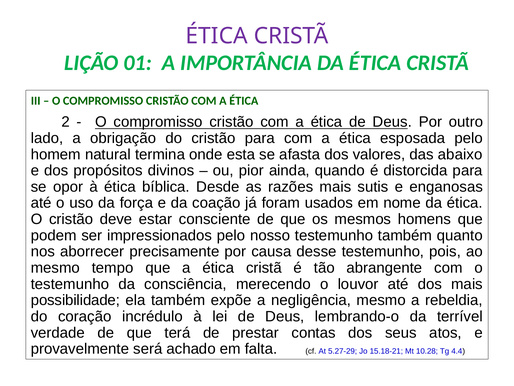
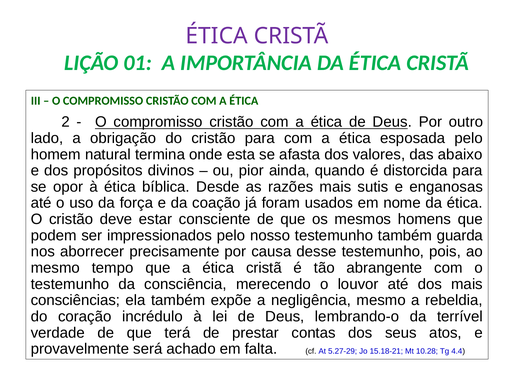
quanto: quanto -> guarda (460, 235)
possibilidade: possibilidade -> consciências (75, 300)
